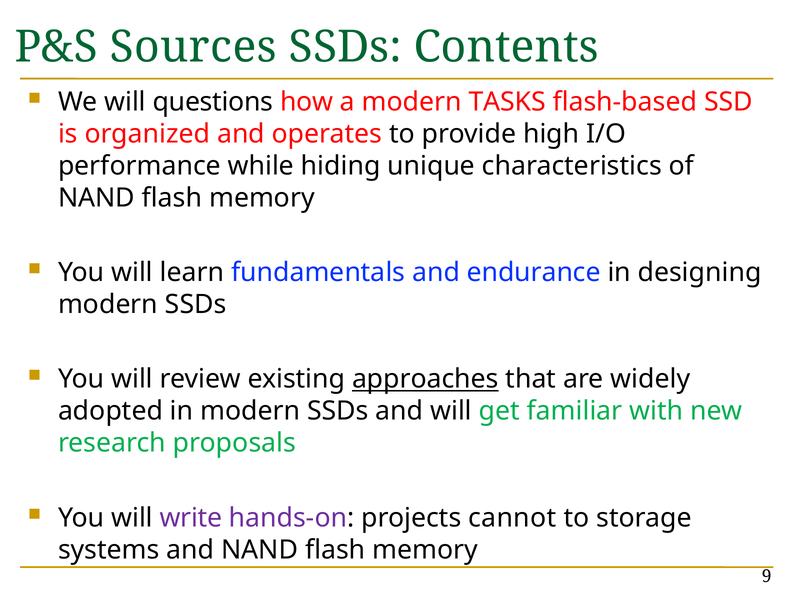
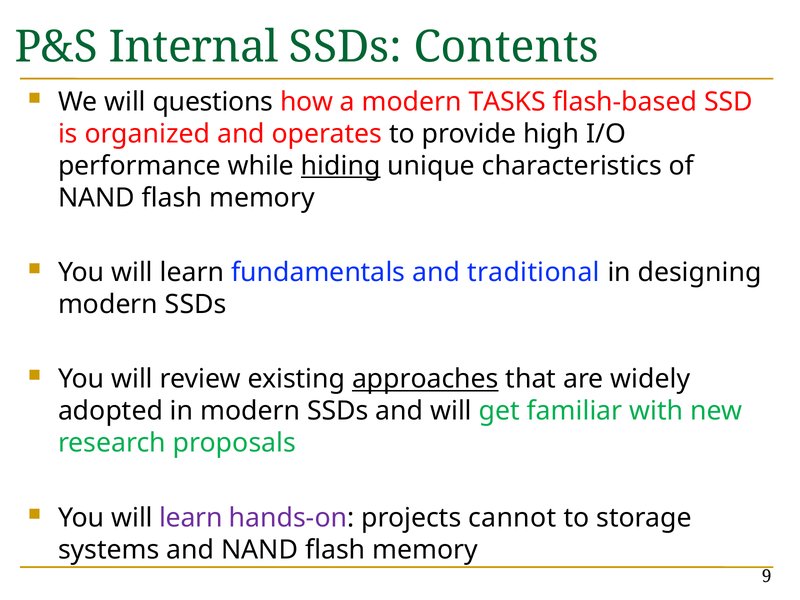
Sources: Sources -> Internal (194, 47)
hiding underline: none -> present (341, 166)
endurance: endurance -> traditional (534, 273)
write: write -> learn (191, 518)
